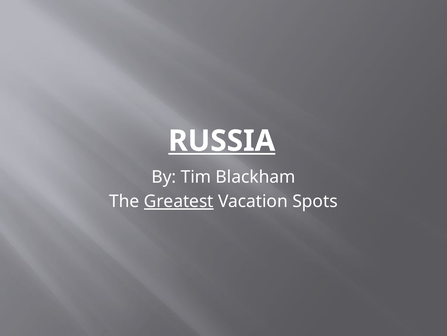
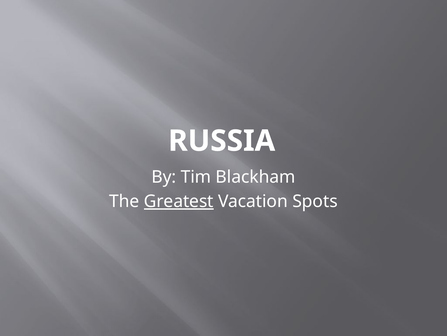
RUSSIA underline: present -> none (222, 141)
